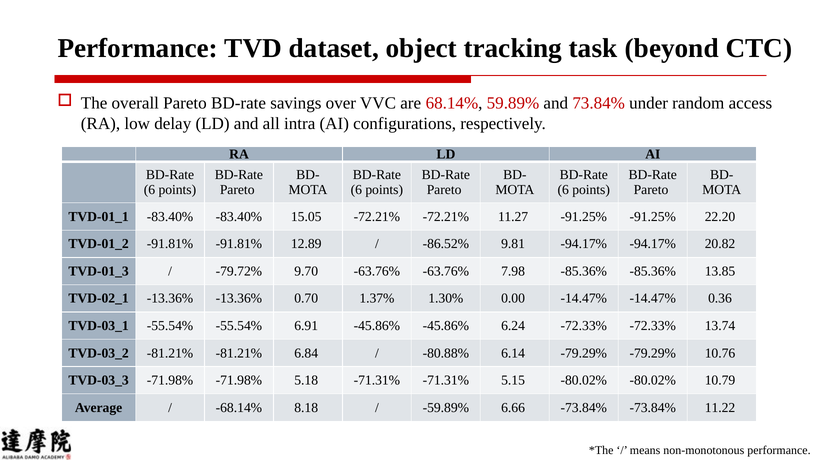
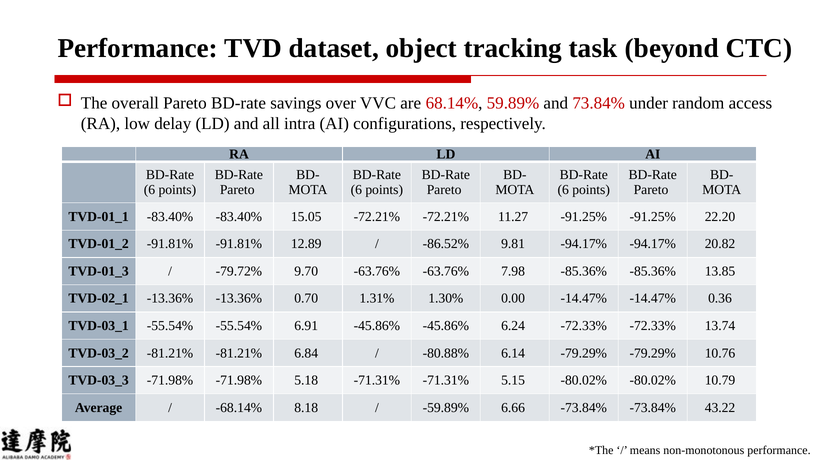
1.37%: 1.37% -> 1.31% (377, 299)
11.22: 11.22 -> 43.22 (720, 408)
